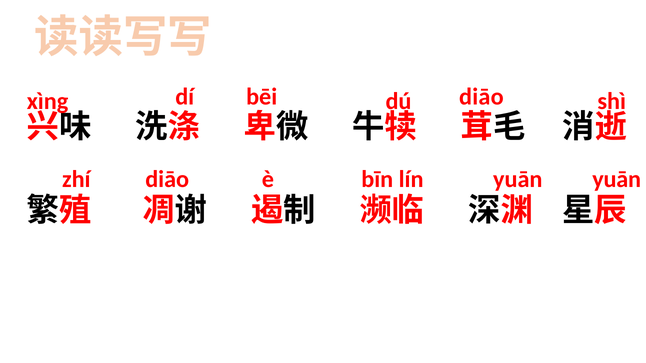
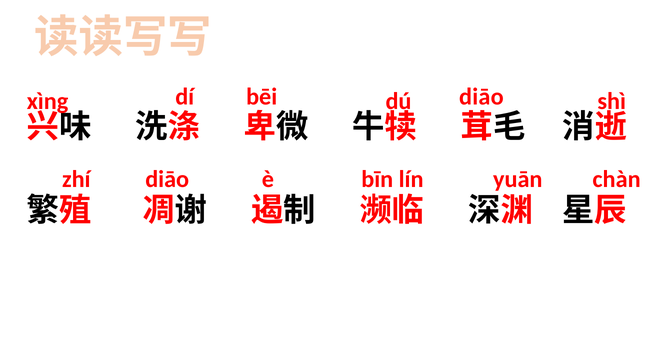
yuān yuān: yuān -> chàn (617, 179)
